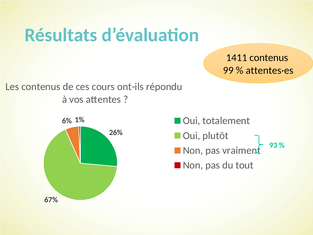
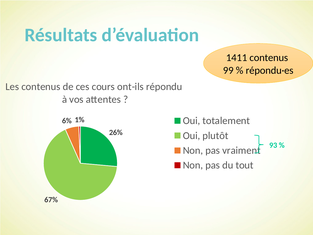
attentes·es: attentes·es -> répondu·es (270, 70)
